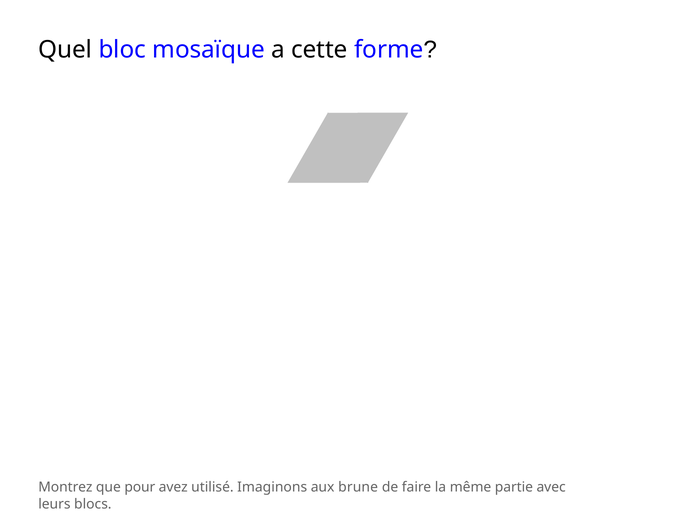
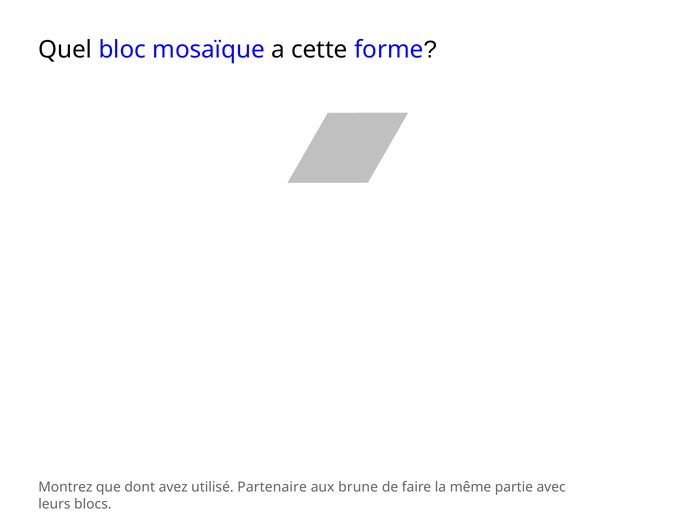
pour: pour -> dont (140, 488)
Imaginons: Imaginons -> Partenaire (272, 488)
